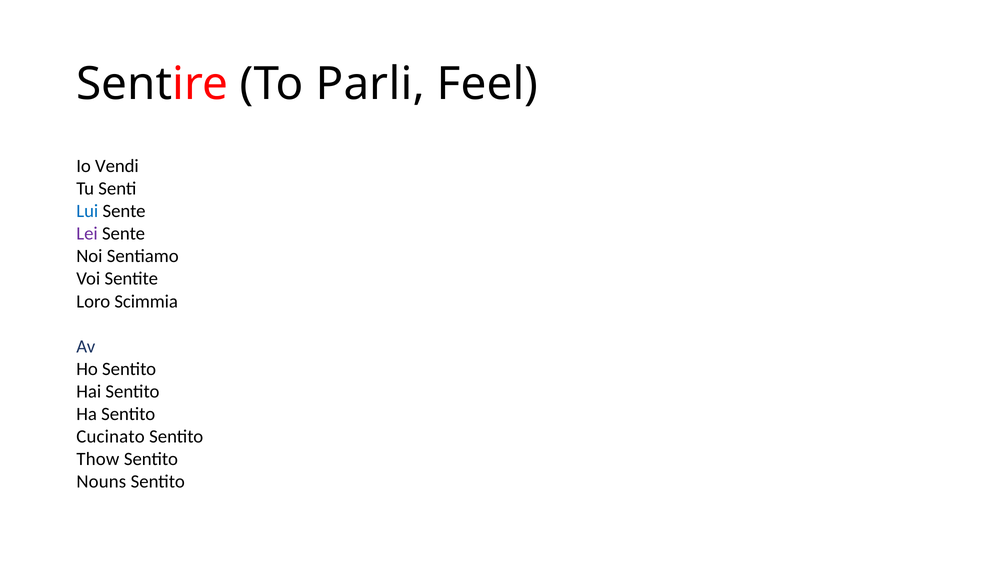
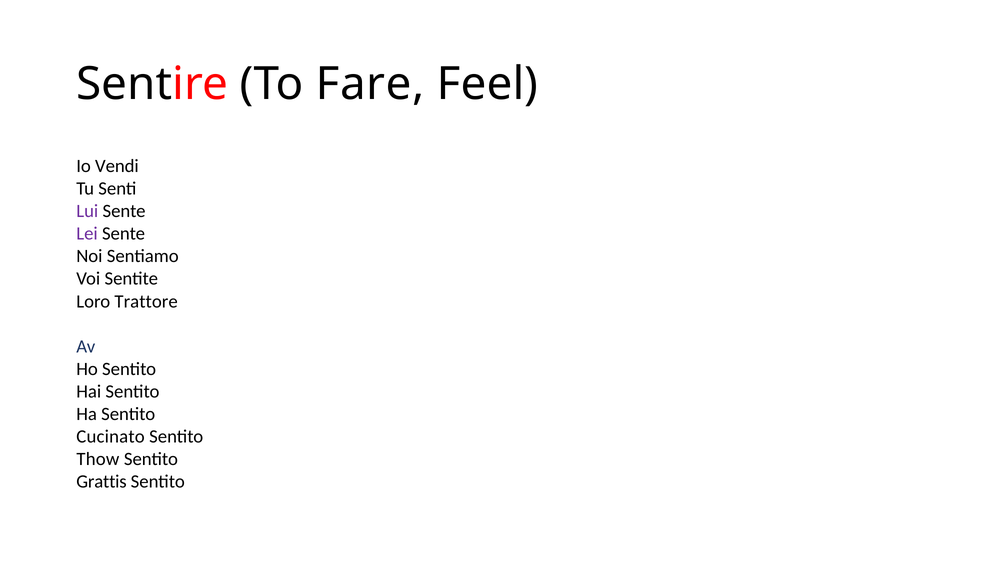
Parli: Parli -> Fare (370, 84)
Lui colour: blue -> purple (87, 211)
Scimmia: Scimmia -> Trattore (146, 301)
Nouns: Nouns -> Grattis (101, 482)
